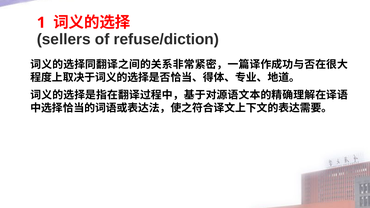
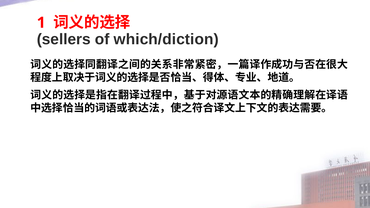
refuse/diction: refuse/diction -> which/diction (166, 39)
